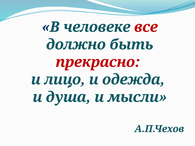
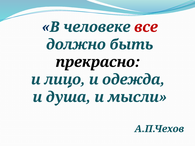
прекрасно colour: red -> black (98, 62)
